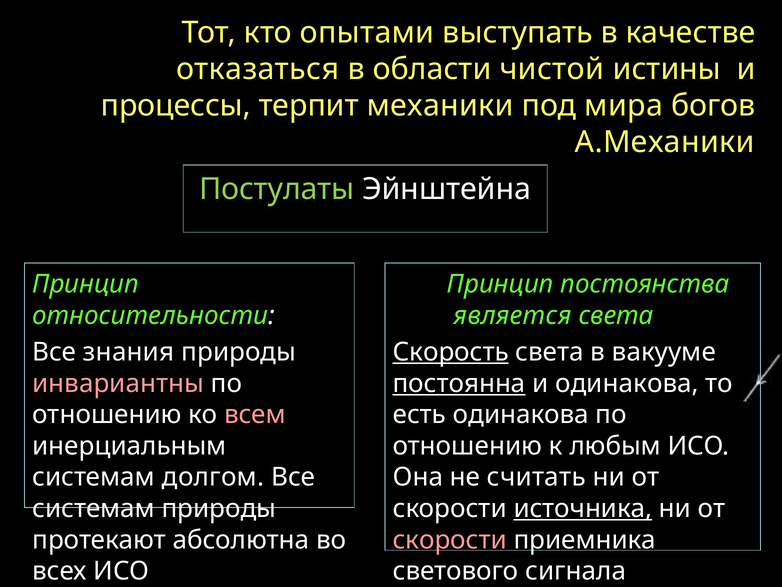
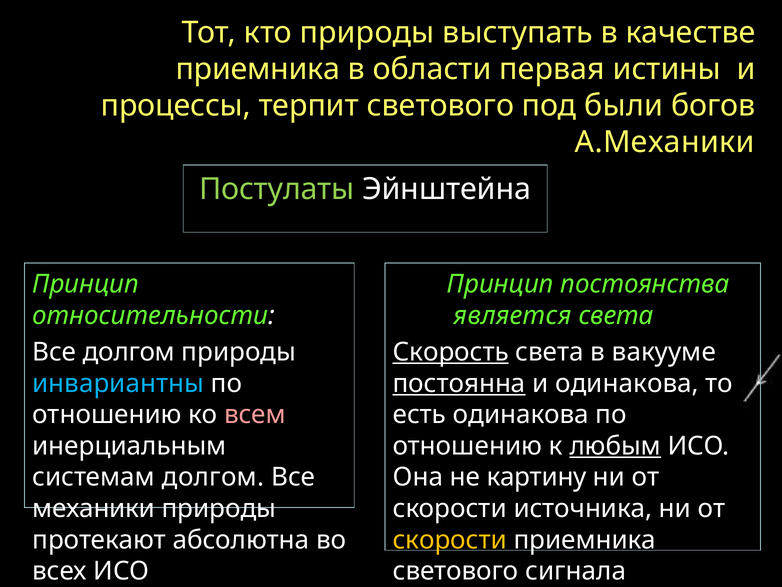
кто опытами: опытами -> природы (367, 33)
отказаться: отказаться -> приемника (258, 69)
чистой: чистой -> первая (552, 69)
терпит механики: механики -> светового (440, 106)
мира: мира -> были (624, 106)
Все знания: знания -> долгом (129, 352)
инвариантны colour: pink -> light blue (118, 383)
любым underline: none -> present (615, 446)
считать: считать -> картину (537, 477)
системам: системам -> механики (94, 508)
источника underline: present -> none (583, 508)
скорости colour: pink -> yellow (450, 540)
